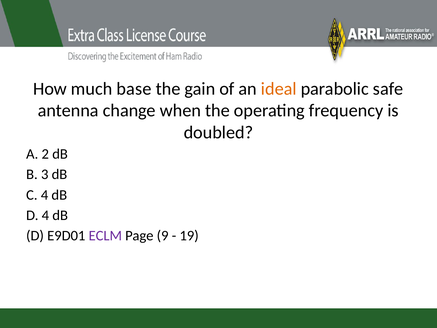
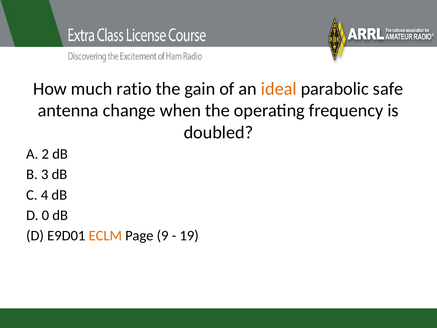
base: base -> ratio (134, 89)
D 4: 4 -> 0 (45, 215)
ECLM colour: purple -> orange (105, 235)
